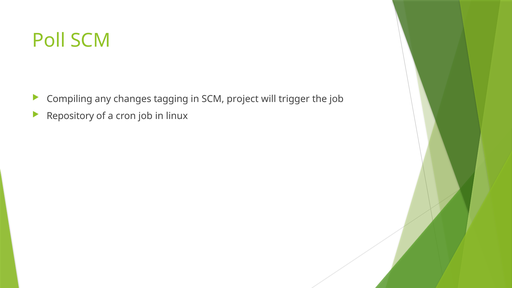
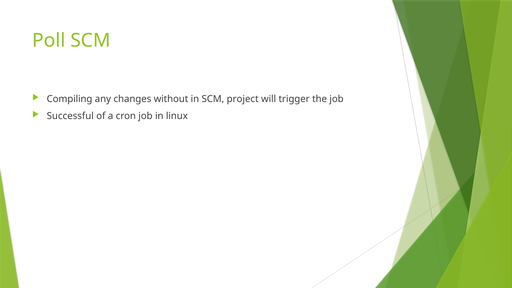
tagging: tagging -> without (171, 99)
Repository: Repository -> Successful (70, 116)
